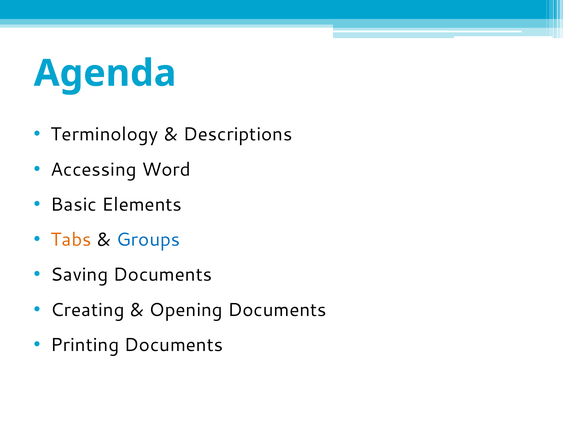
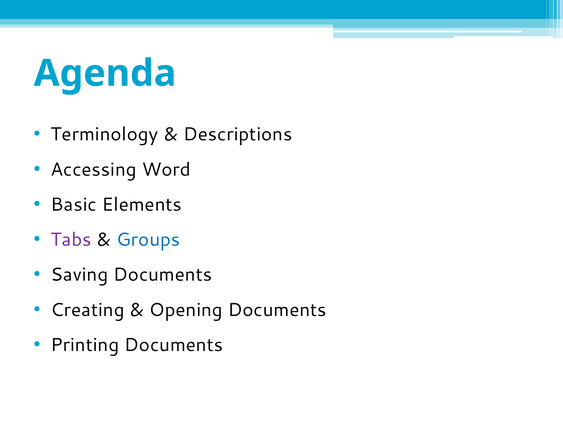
Tabs colour: orange -> purple (71, 240)
